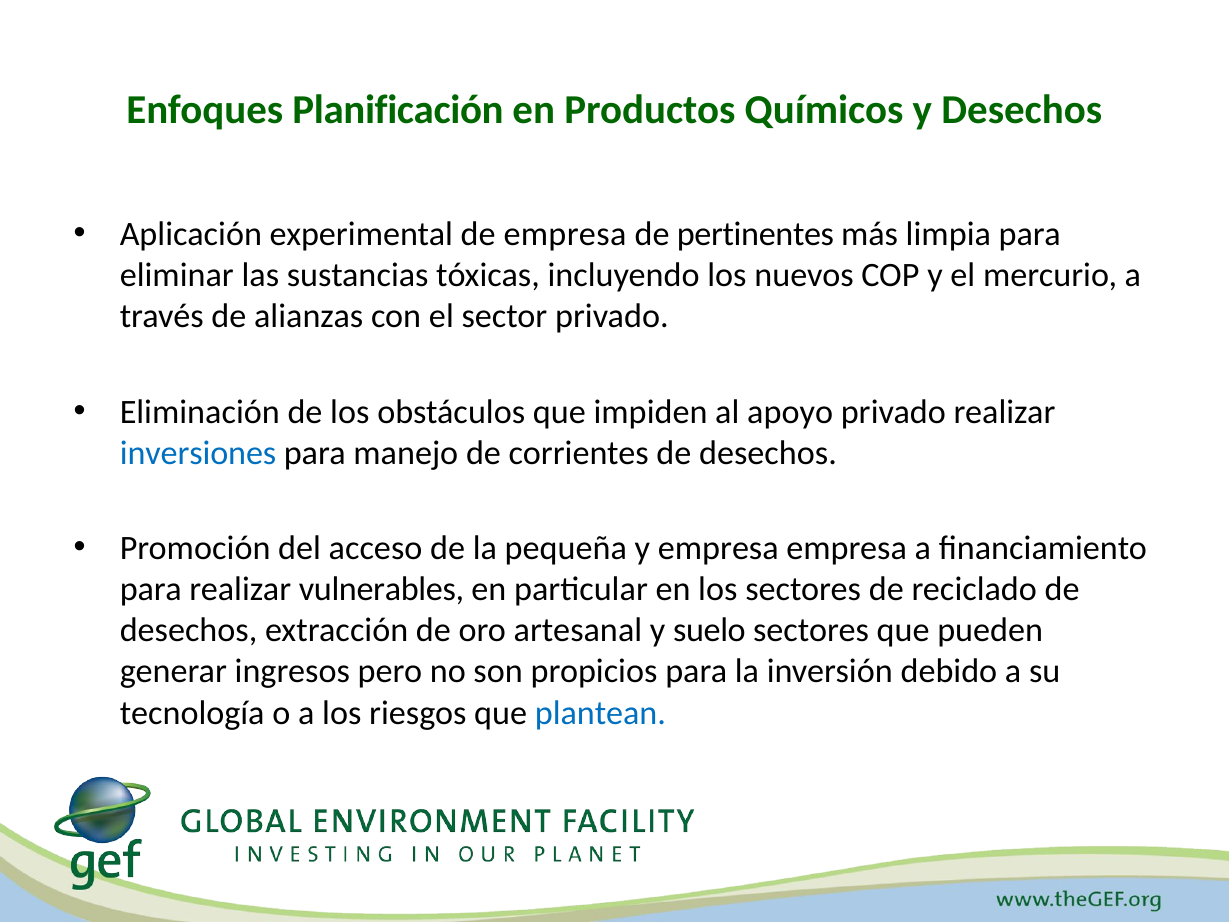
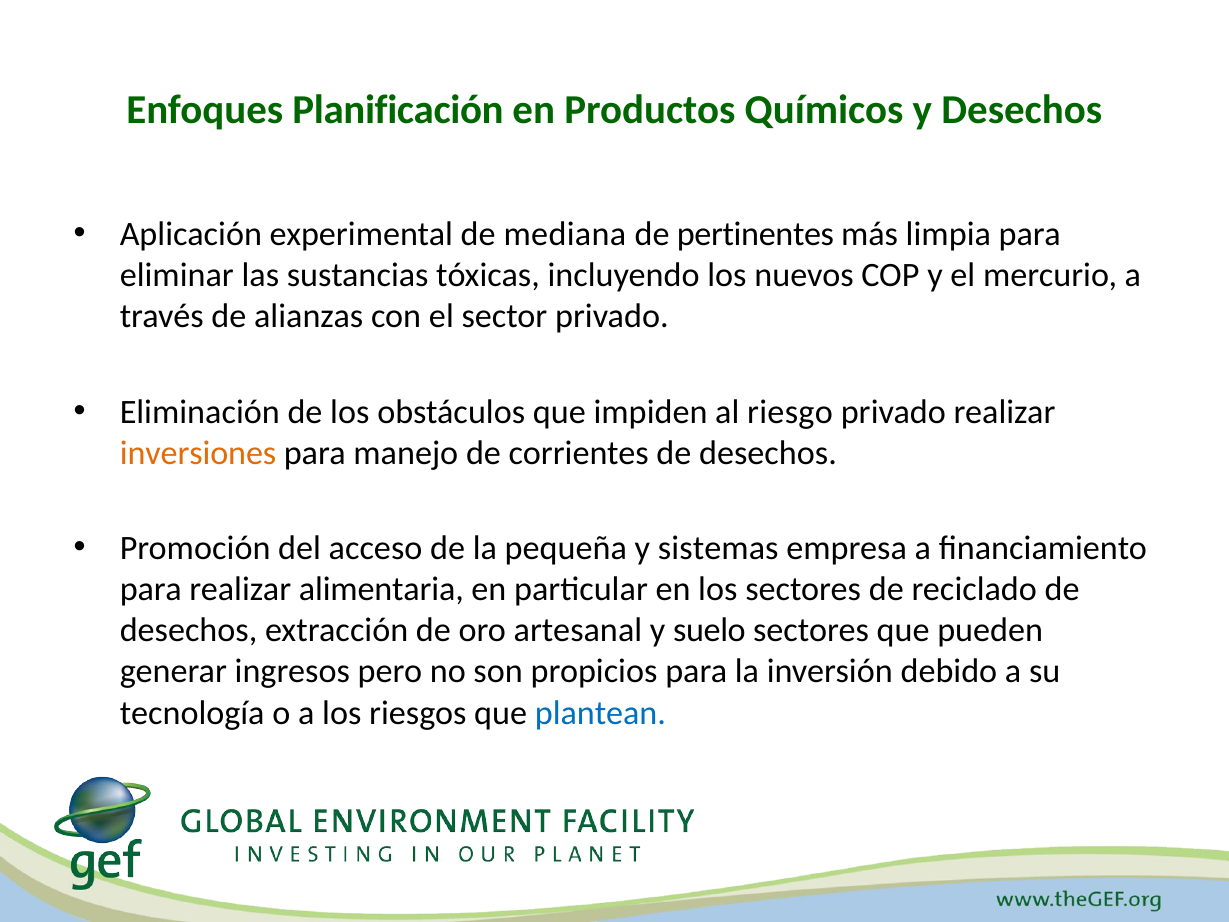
de empresa: empresa -> mediana (565, 234)
apoyo: apoyo -> riesgo (790, 412)
inversiones colour: blue -> orange (198, 453)
y empresa: empresa -> sistemas (718, 548)
vulnerables: vulnerables -> alimentaria (381, 589)
